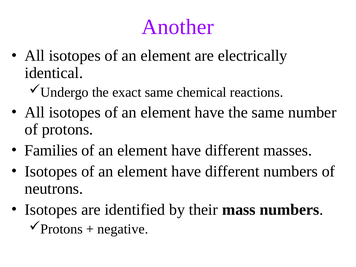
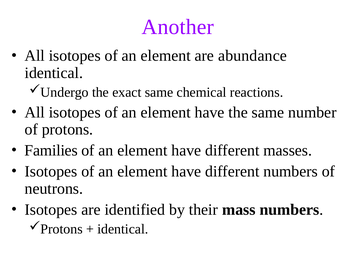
electrically: electrically -> abundance (253, 56)
negative: negative -> identical (123, 229)
